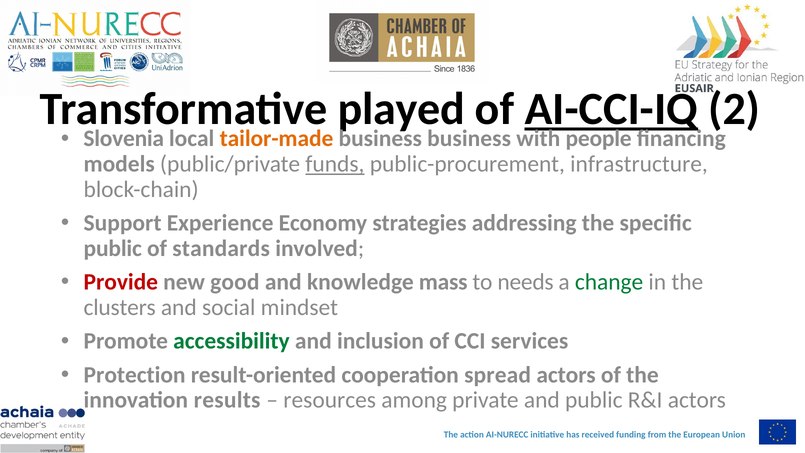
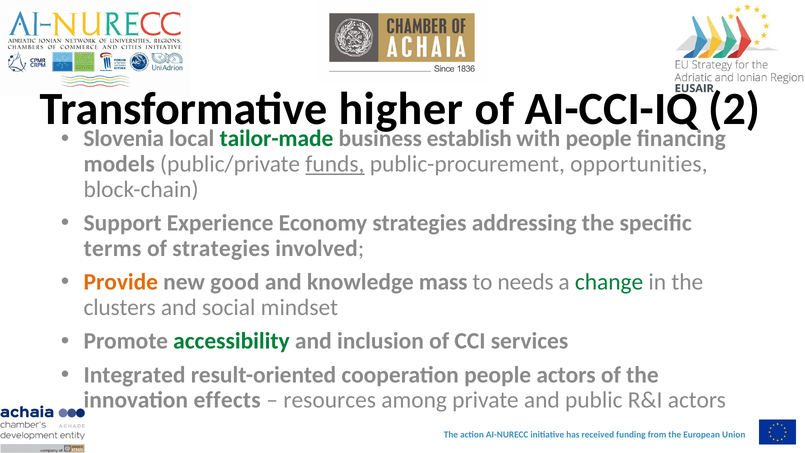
played: played -> higher (401, 109)
AI-CCI-IQ underline: present -> none (611, 109)
tailor-made colour: orange -> green (276, 139)
business business: business -> establish (469, 139)
infrastructure: infrastructure -> opportunities (639, 164)
public: public -> terms (113, 248)
of standards: standards -> strategies (221, 248)
Provide colour: red -> orange (121, 282)
Protection: Protection -> Integrated (135, 375)
cooperation spread: spread -> people (498, 375)
results: results -> effects (227, 400)
